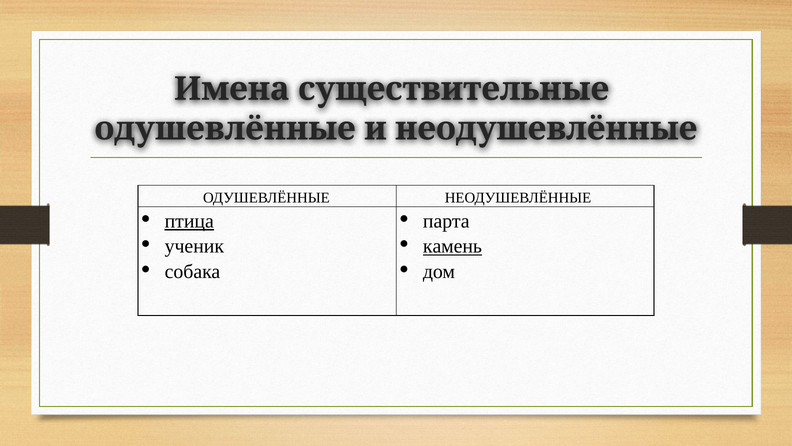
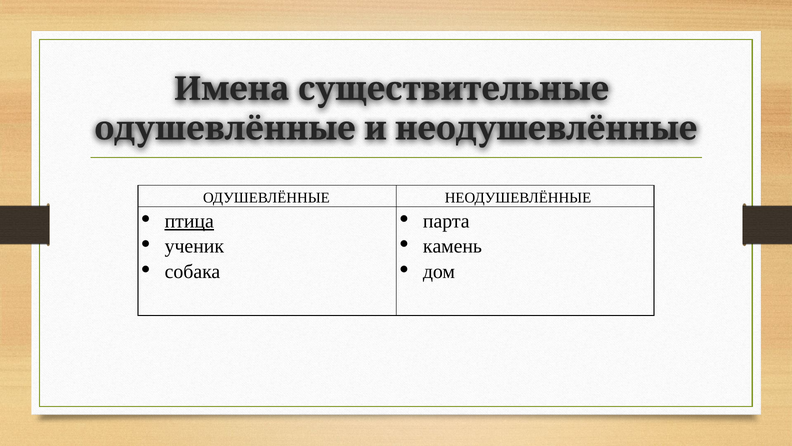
камень underline: present -> none (452, 246)
